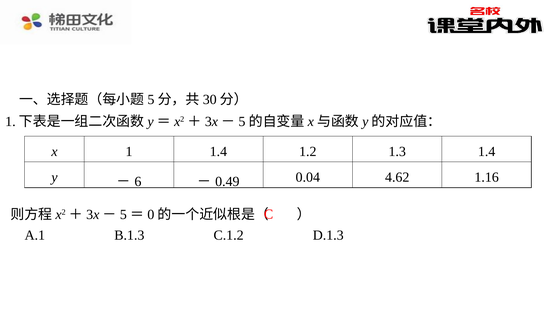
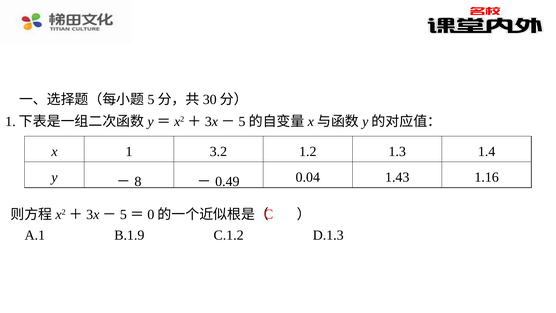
1 1.4: 1.4 -> 3.2 (218, 151)
6: 6 -> 8 (138, 181)
4.62: 4.62 -> 1.43 (397, 177)
B.1.3: B.1.3 -> B.1.9 (129, 235)
